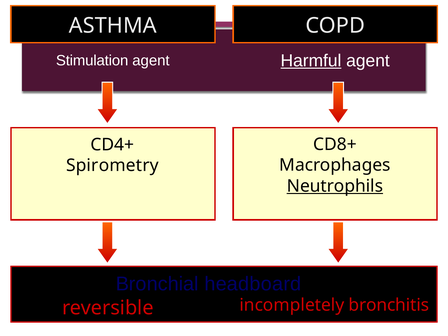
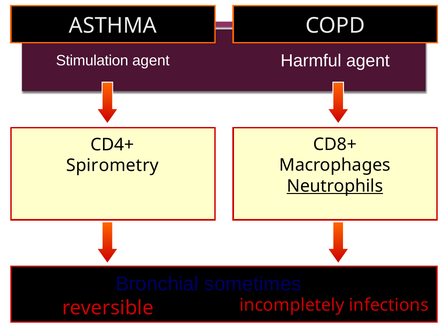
Harmful underline: present -> none (311, 61)
headboard: headboard -> sometimes (253, 284)
bronchitis: bronchitis -> infections (389, 305)
